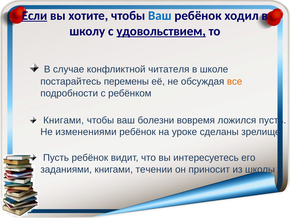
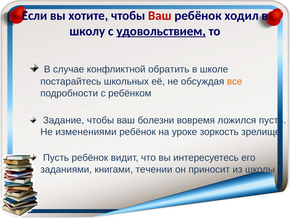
Если underline: present -> none (35, 16)
Ваш colour: blue -> red (160, 16)
читателя: читателя -> обратить (169, 69)
перемены: перемены -> школьных (126, 81)
Книгами: Книгами -> Задание (64, 120)
сделаны: сделаны -> зоркость (219, 132)
